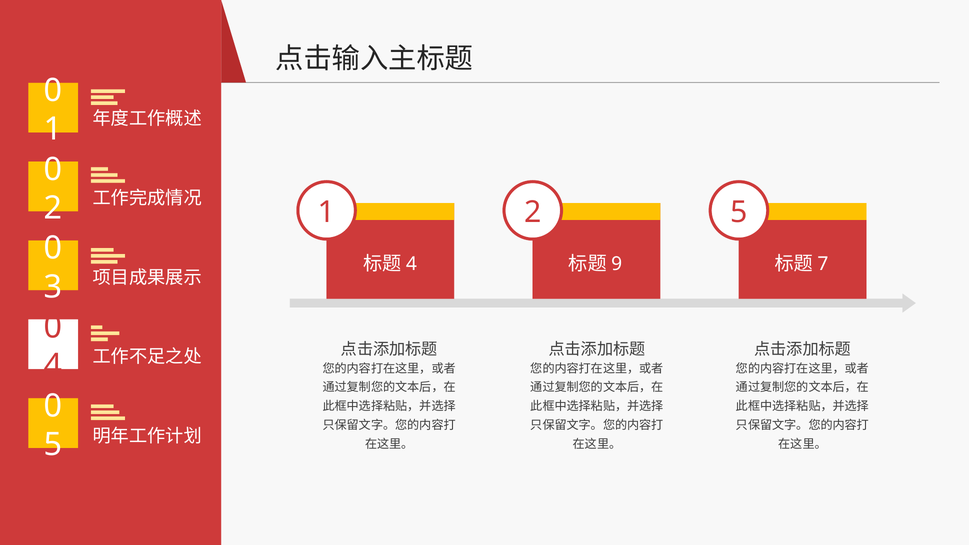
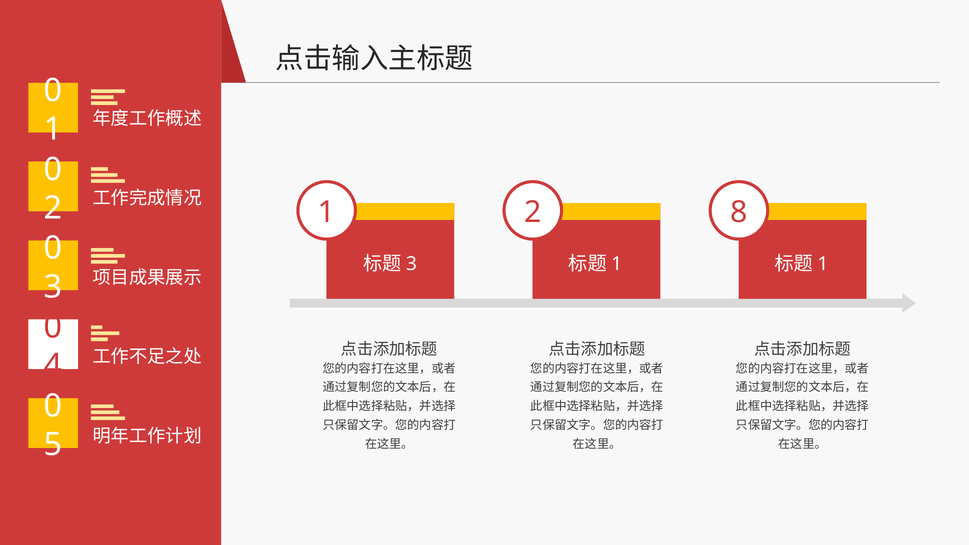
1 5: 5 -> 8 (739, 213)
4: 4 -> 3 (411, 264)
9: 9 -> 1 (617, 264)
7: 7 -> 1 (823, 264)
